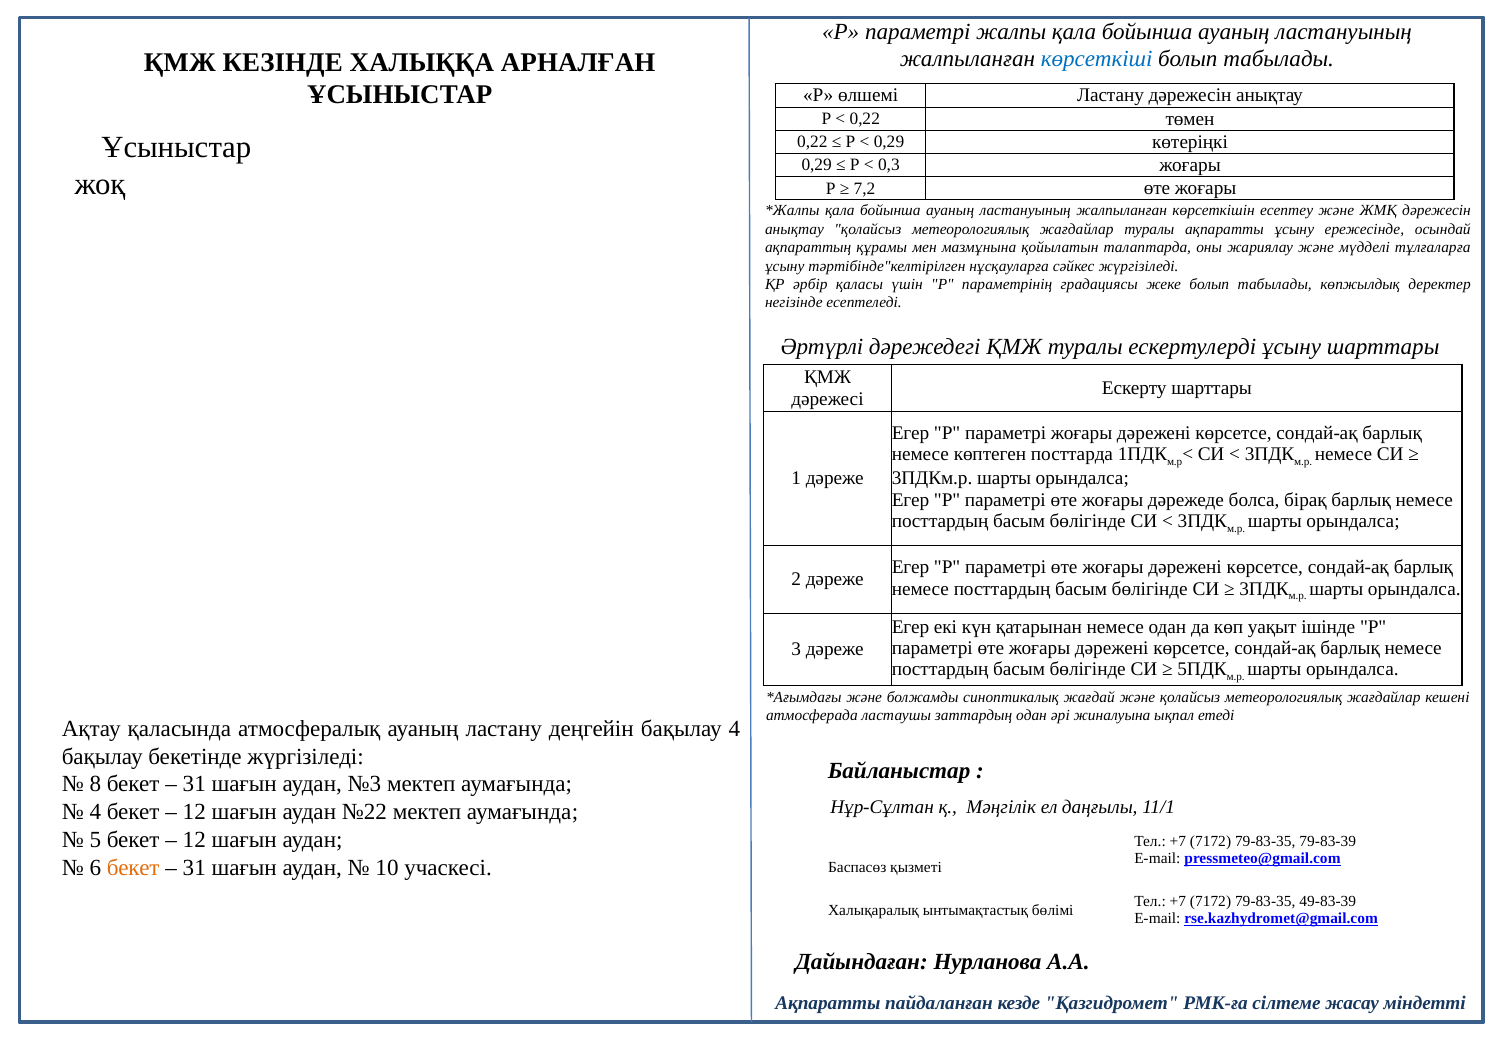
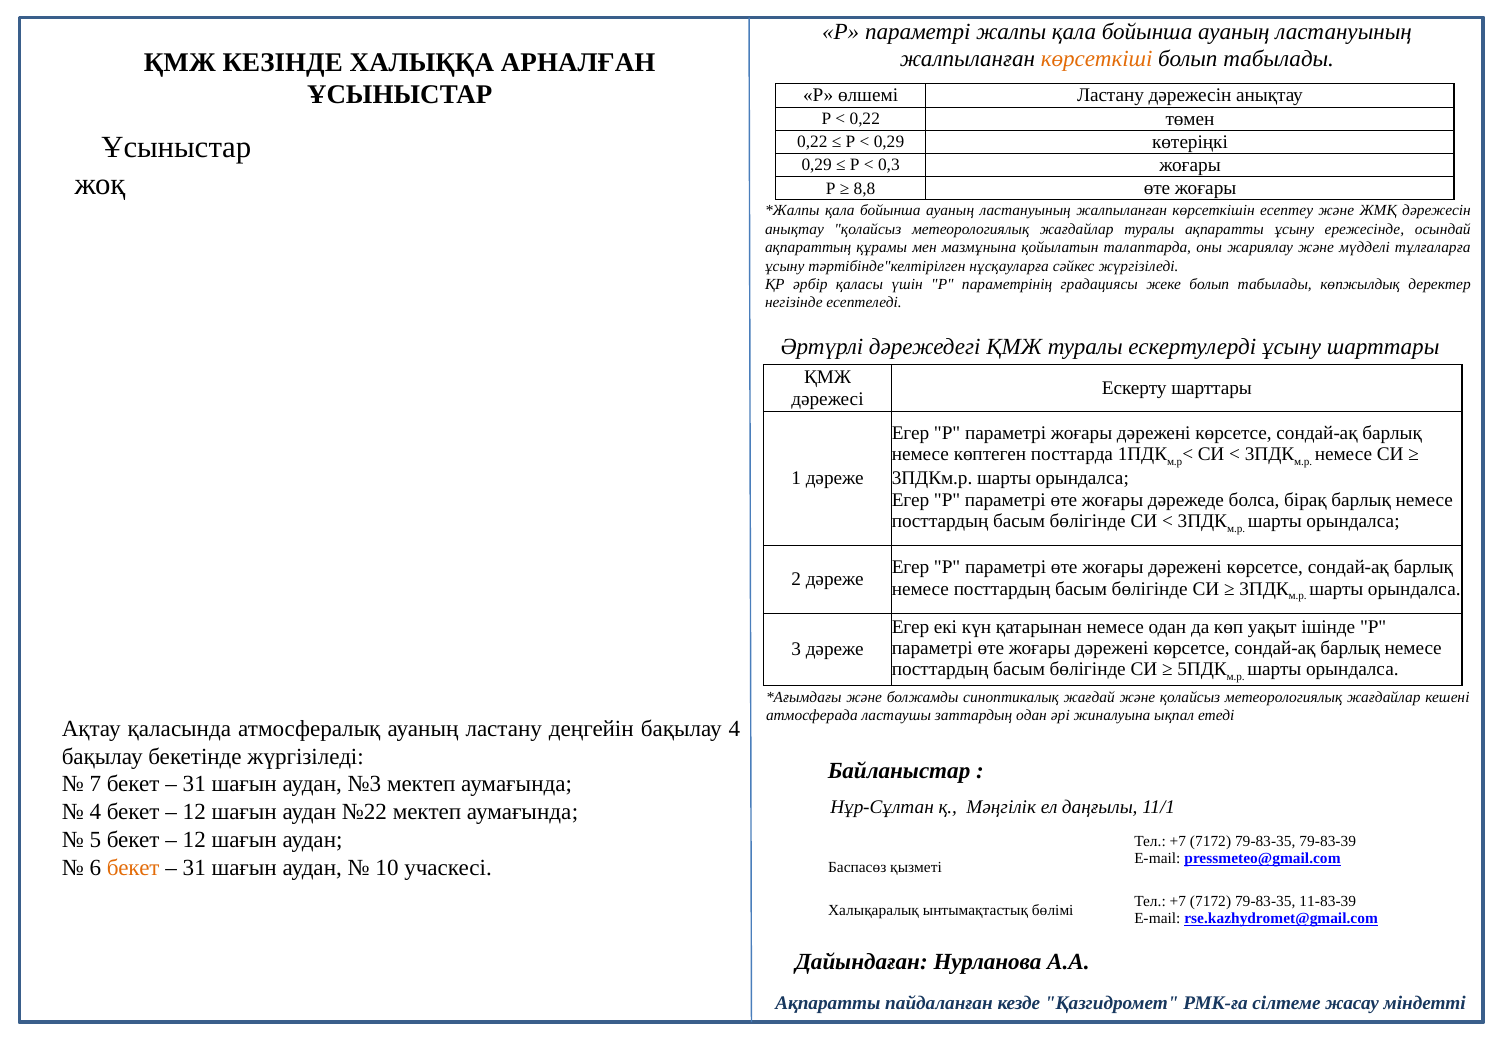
көрсеткіші colour: blue -> orange (1097, 59)
7,2: 7,2 -> 8,8 (865, 188)
8: 8 -> 7 (95, 785)
49-83-39: 49-83-39 -> 11-83-39 (1328, 902)
